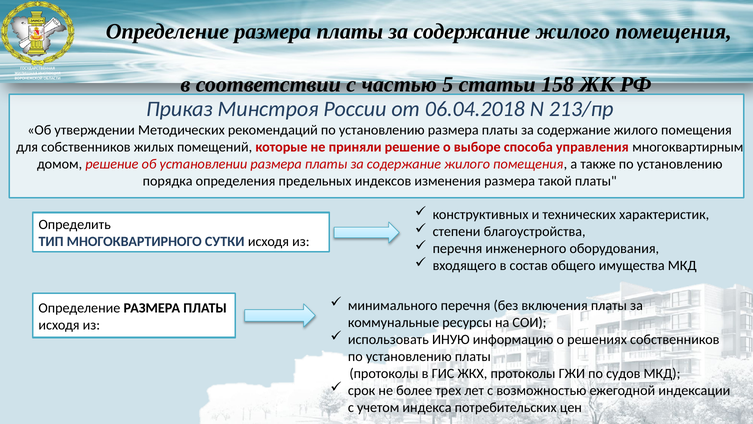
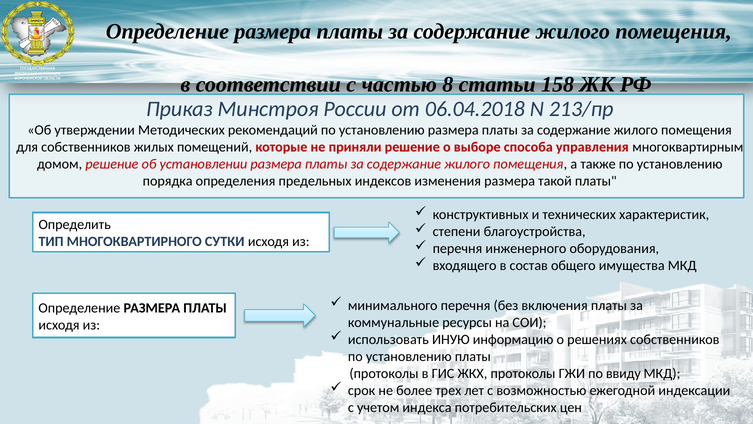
5: 5 -> 8 (448, 84)
судов: судов -> ввиду (623, 373)
